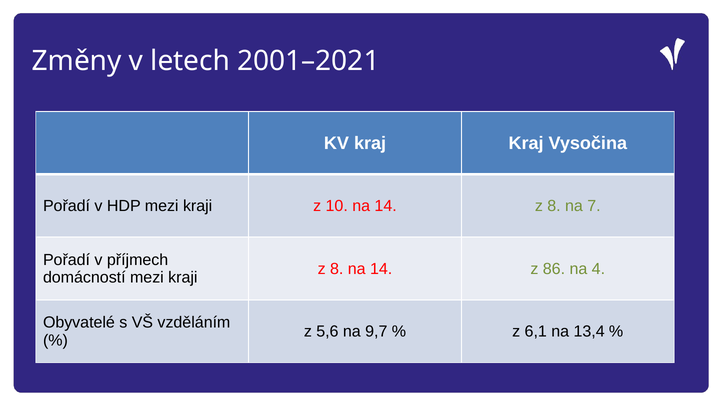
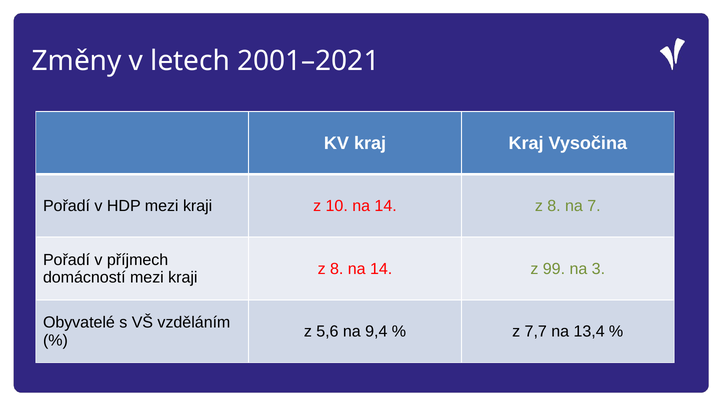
86: 86 -> 99 (554, 269)
4: 4 -> 3 (598, 269)
9,7: 9,7 -> 9,4 (376, 332)
6,1: 6,1 -> 7,7 (536, 332)
